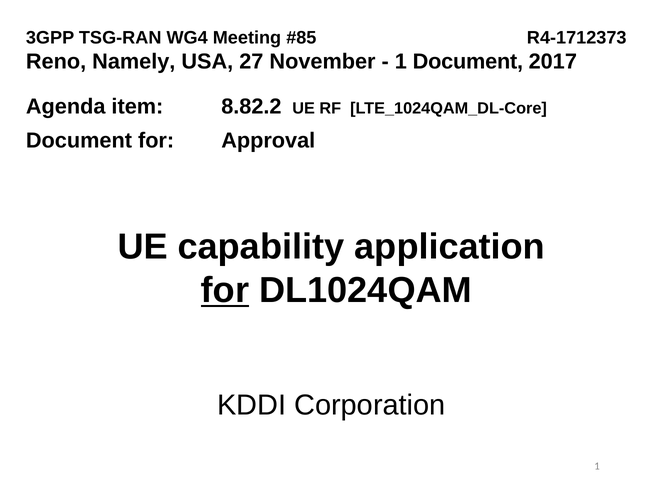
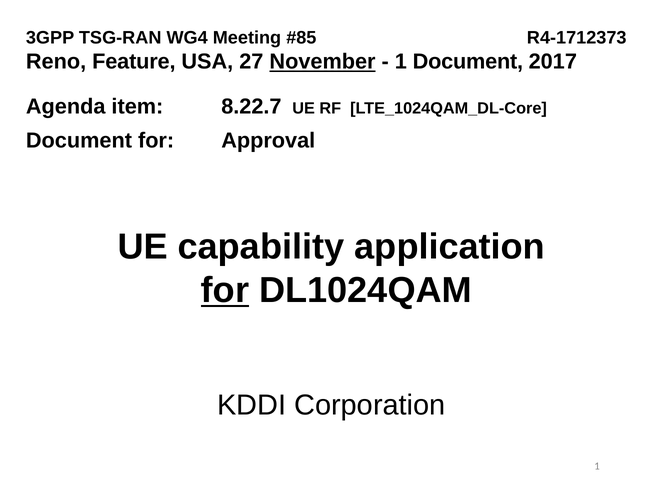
Namely: Namely -> Feature (134, 62)
November underline: none -> present (323, 62)
8.82.2: 8.82.2 -> 8.22.7 (251, 106)
